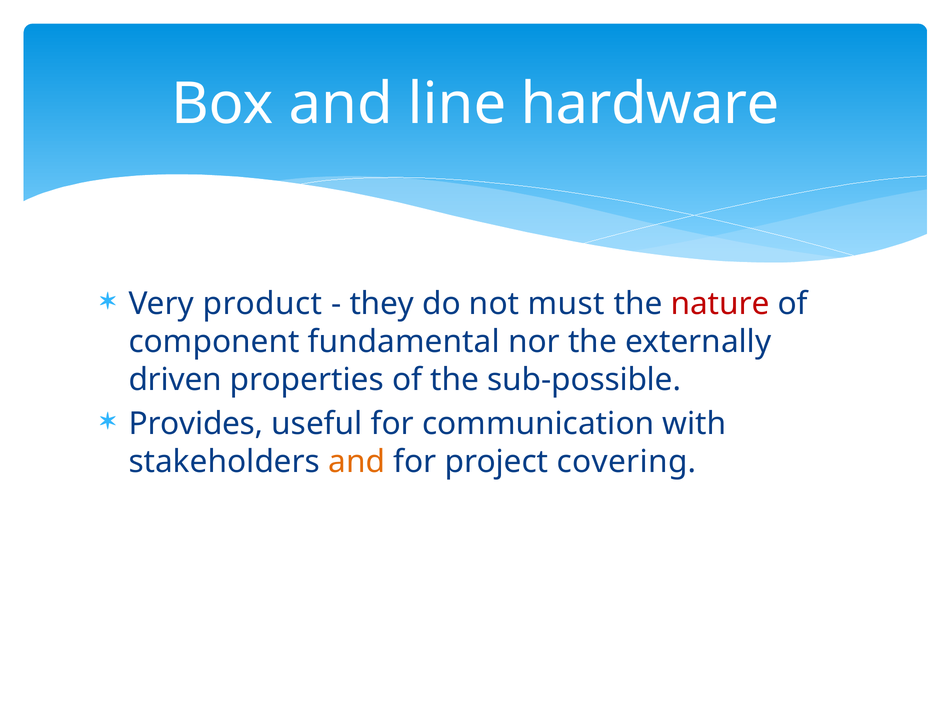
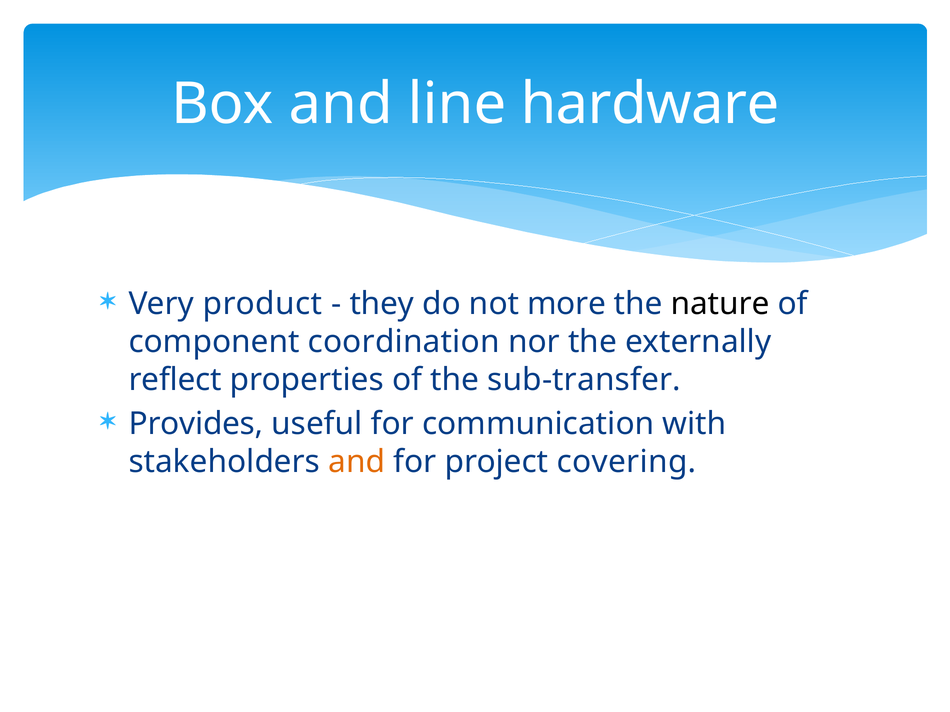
must: must -> more (567, 304)
nature colour: red -> black (720, 304)
fundamental: fundamental -> coordination (404, 342)
driven: driven -> reflect (175, 380)
sub-possible: sub-possible -> sub-transfer (584, 380)
